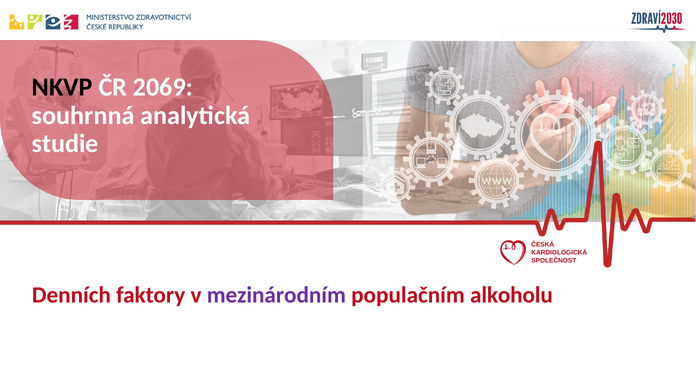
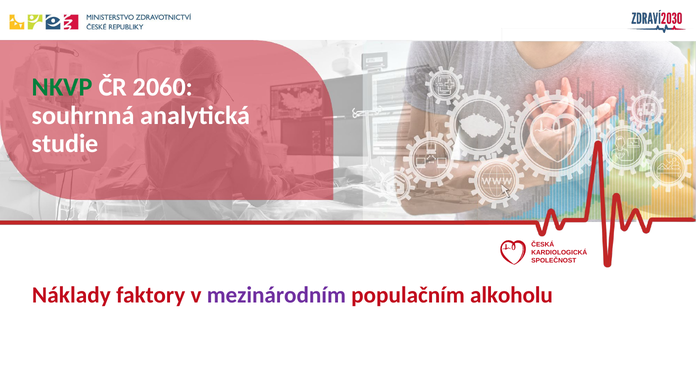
NKVP colour: black -> green (62, 87)
2069: 2069 -> 2060 (163, 87)
Denních: Denních -> Náklady (71, 295)
